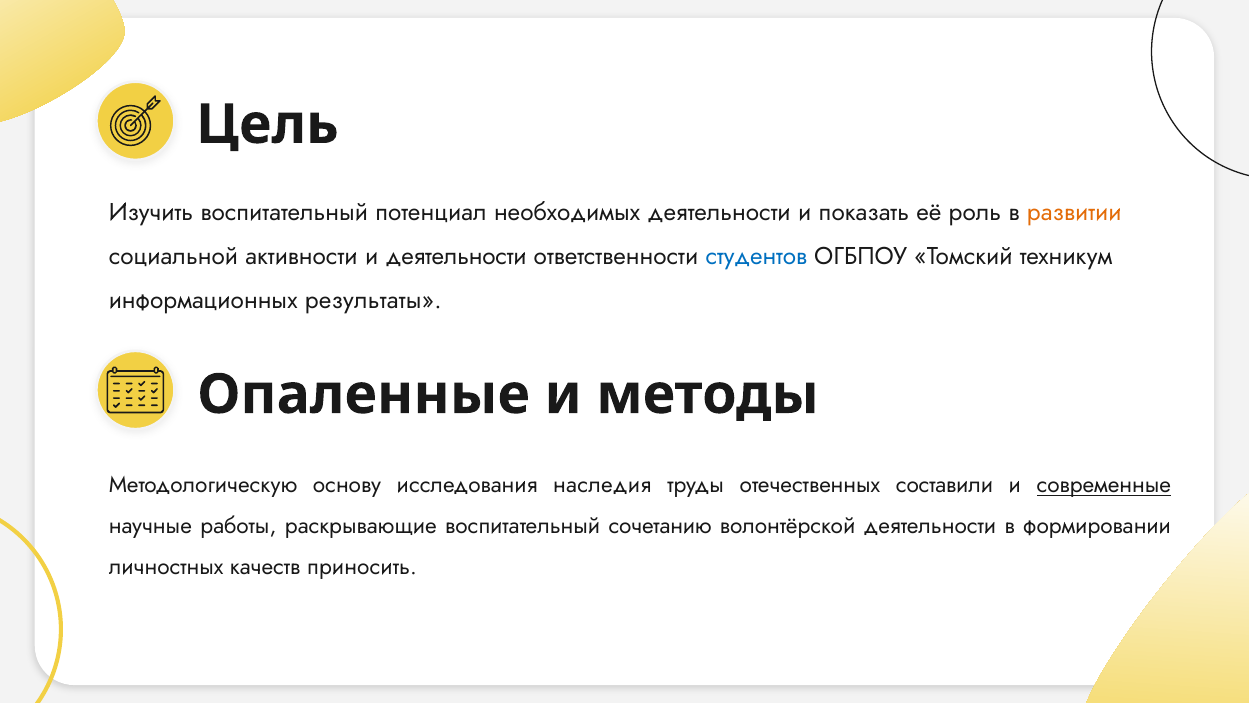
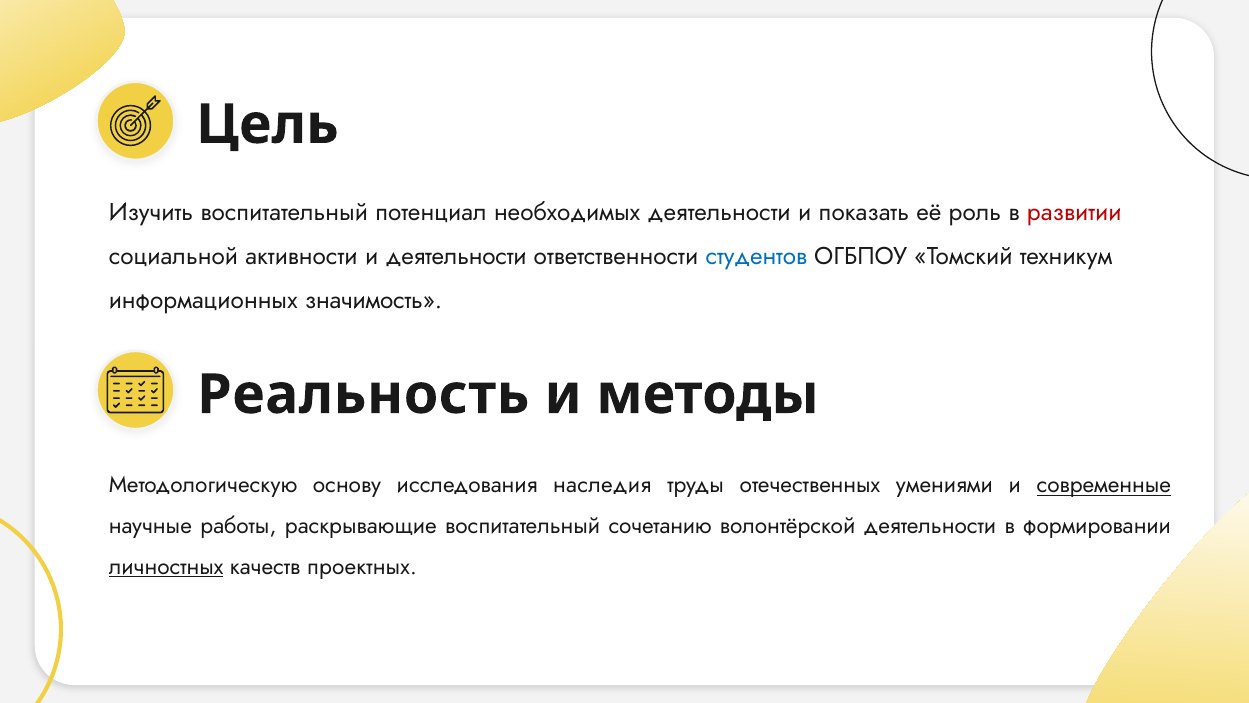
развитии colour: orange -> red (1074, 213)
результаты: результаты -> значимость (373, 300)
Опаленные: Опаленные -> Реальность (363, 394)
составили: составили -> умениями (944, 485)
личностных underline: none -> present (166, 566)
приносить: приносить -> проектных (362, 566)
